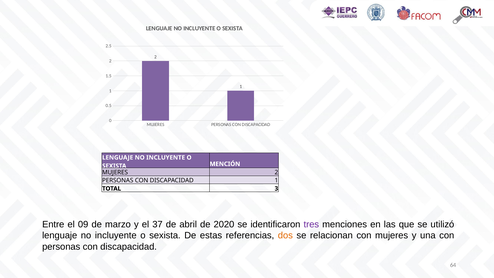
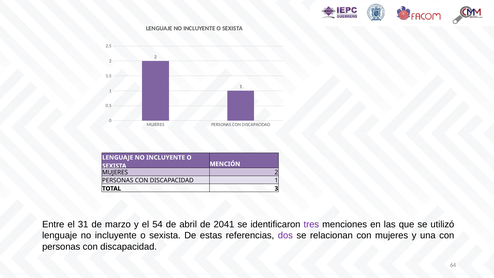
09: 09 -> 31 (83, 224)
37: 37 -> 54 (157, 224)
2020: 2020 -> 2041 (224, 224)
dos colour: orange -> purple (285, 235)
